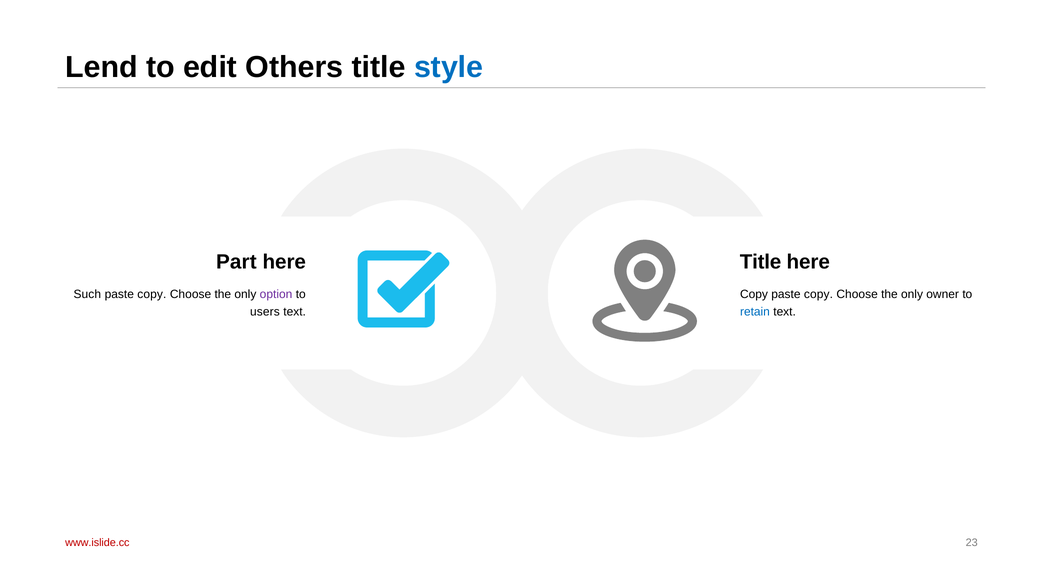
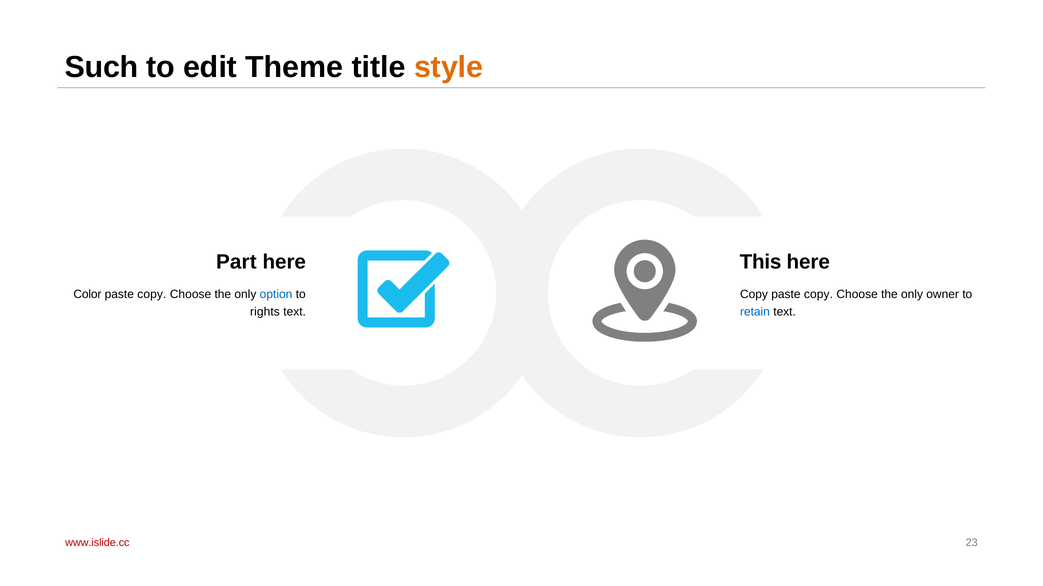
Lend: Lend -> Such (102, 67)
Others: Others -> Theme (294, 67)
style colour: blue -> orange (449, 67)
Title: Title -> This (761, 262)
Such: Such -> Color (87, 295)
option colour: purple -> blue (276, 295)
users: users -> rights (265, 312)
